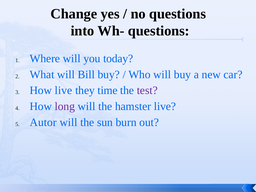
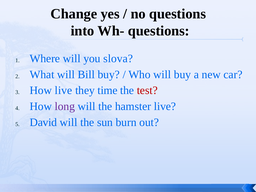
today: today -> slova (118, 59)
test colour: purple -> red (147, 90)
Autor: Autor -> David (43, 122)
